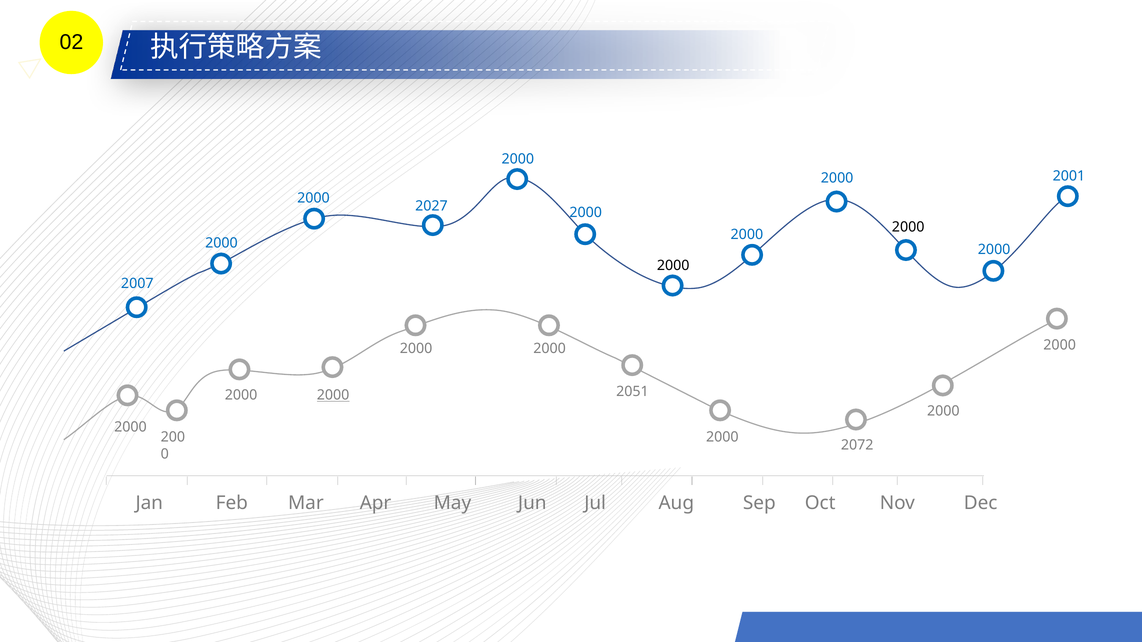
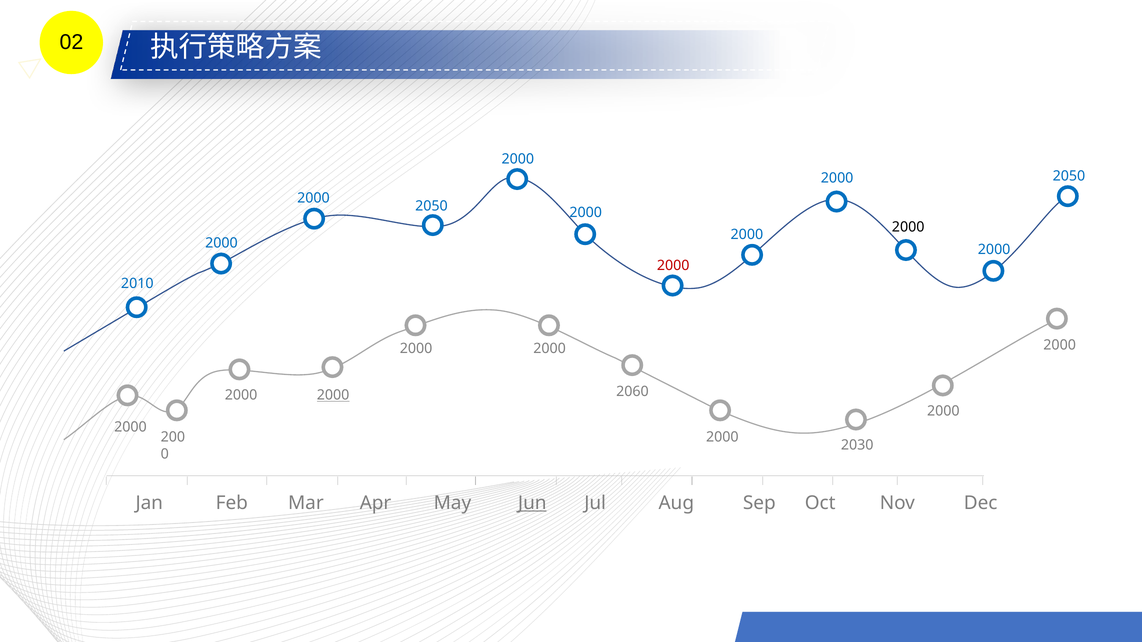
2001: 2001 -> 2050 (1069, 176)
2027: 2027 -> 2050 (431, 206)
2000 colour: black -> red (673, 266)
2007: 2007 -> 2010 (137, 284)
2051: 2051 -> 2060 (632, 392)
2072: 2072 -> 2030 (857, 446)
Jun underline: none -> present (532, 503)
